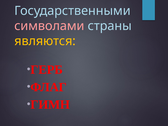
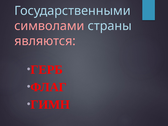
являются colour: yellow -> pink (45, 41)
